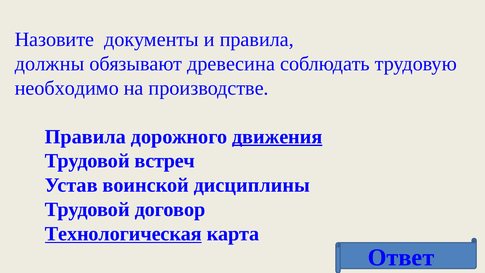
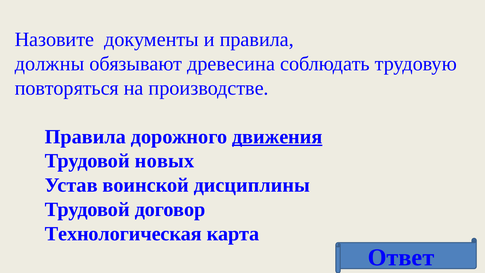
необходимо: необходимо -> повторяться (67, 88)
встреч: встреч -> новых (165, 161)
Технологическая underline: present -> none (123, 234)
